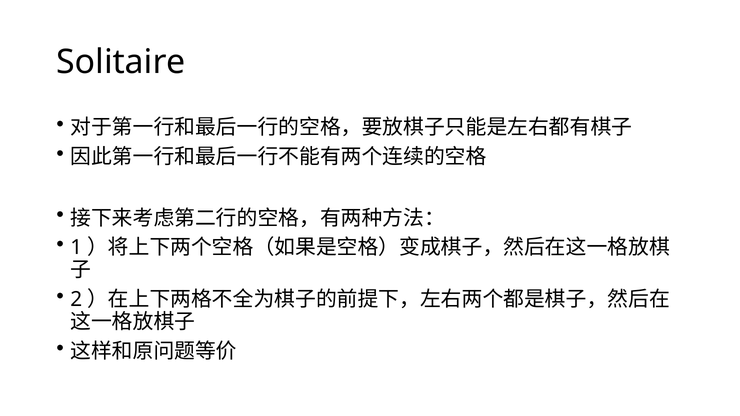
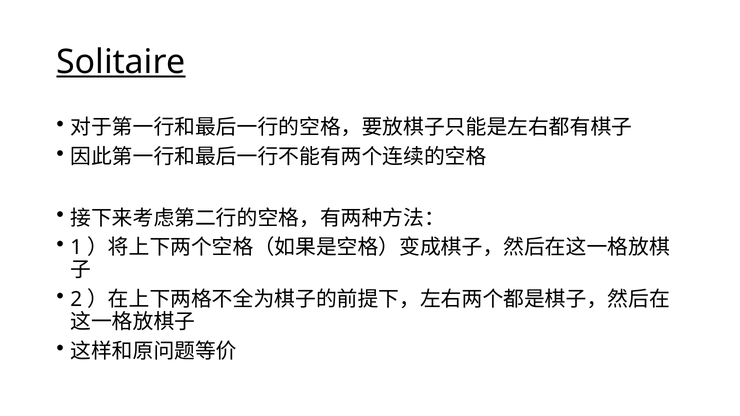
Solitaire underline: none -> present (121, 62)
